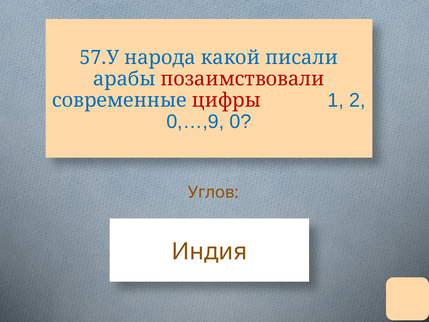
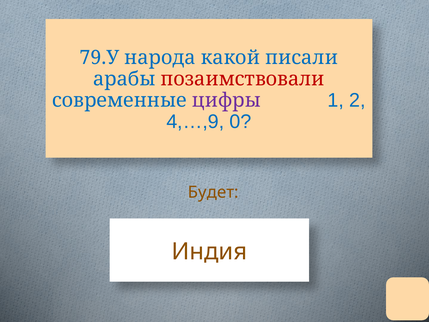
57.У: 57.У -> 79.У (99, 58)
цифры colour: red -> purple (226, 100)
0,…,9: 0,…,9 -> 4,…,9 (195, 121)
Углов: Углов -> Будет (213, 192)
